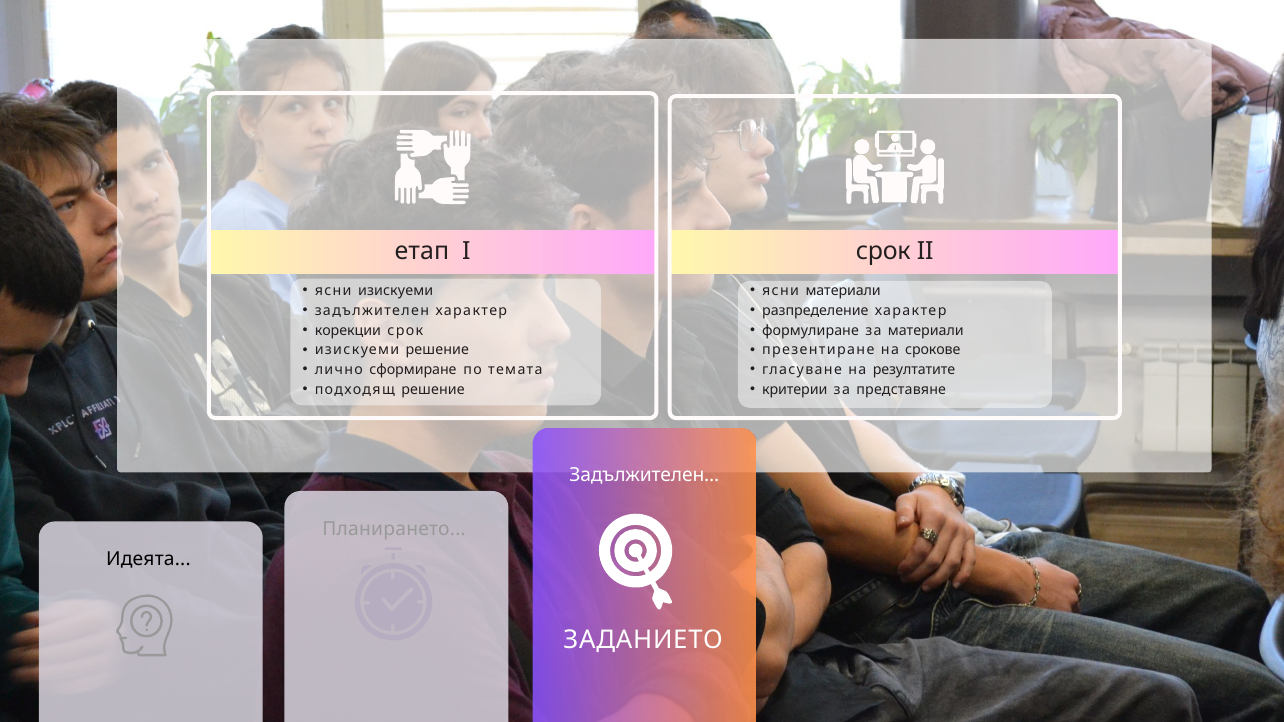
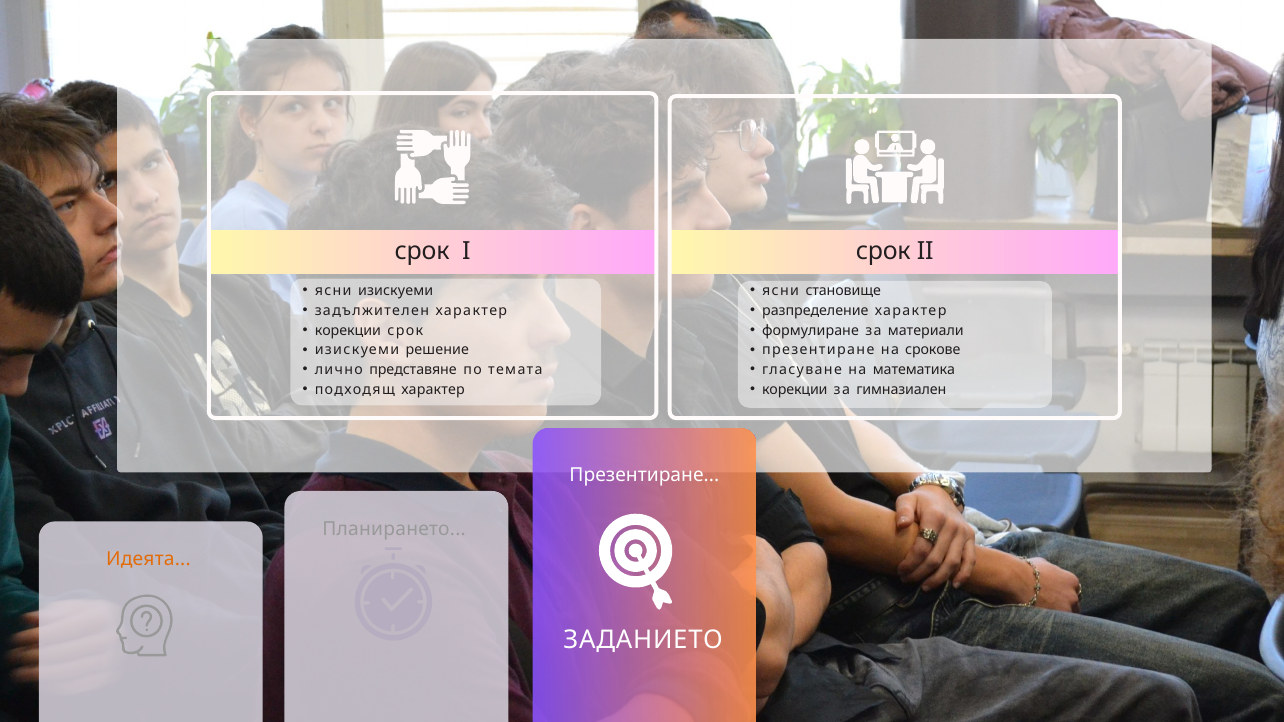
етап: етап -> срок (422, 251)
ясни материали: материали -> становище (843, 291)
сформиране: сформиране -> представяне (413, 370)
резултатите: резултатите -> математика (914, 370)
подходящ решение: решение -> характер (433, 390)
критерии: критерии -> корекции (795, 390)
представяне: представяне -> гимназиален (901, 390)
Задължителен: Задължителен -> Презентиране (644, 476)
Идеята colour: black -> orange (148, 559)
